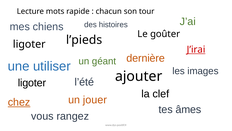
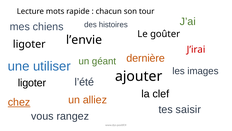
l’pieds: l’pieds -> l’envie (84, 40)
J’irai underline: present -> none (196, 49)
jouer: jouer -> alliez (95, 100)
âmes: âmes -> saisir (188, 109)
